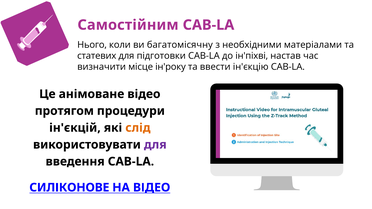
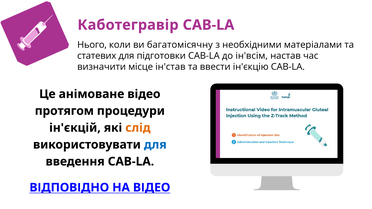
Самостійним: Самостійним -> Каботегравір (128, 25)
ін'піхві: ін'піхві -> ін'всім (252, 56)
ін'року: ін'року -> ін'став (170, 67)
для colour: purple -> blue (155, 145)
СИЛІКОНОВЕ: СИЛІКОНОВЕ -> ВІДПОВІДНО (69, 188)
